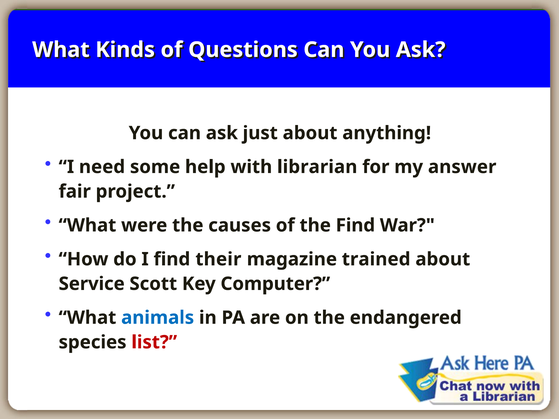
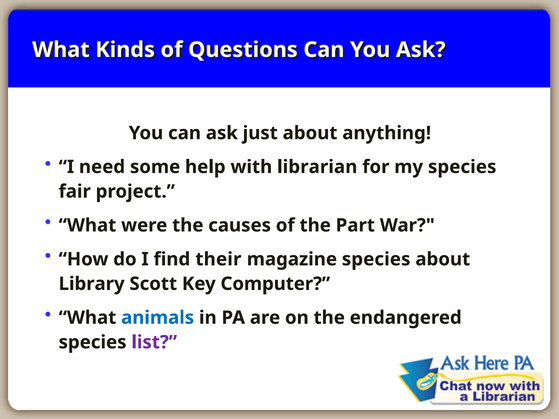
my answer: answer -> species (462, 167)
the Find: Find -> Part (355, 225)
magazine trained: trained -> species (376, 259)
Service: Service -> Library (92, 284)
list colour: red -> purple (154, 342)
